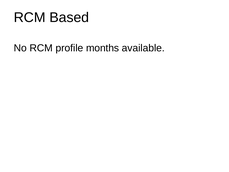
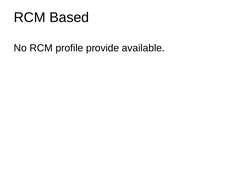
months: months -> provide (103, 48)
